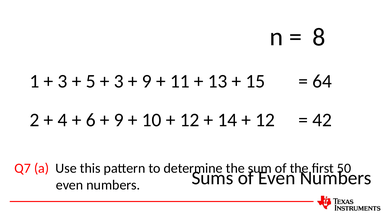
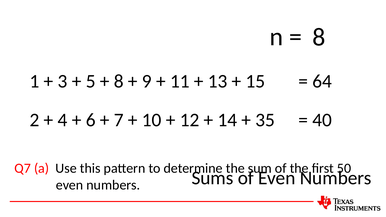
3: 3 -> 8 (119, 81)
9: 9 -> 7 (119, 120)
12: 12 -> 35 (265, 120)
42: 42 -> 40 (322, 120)
